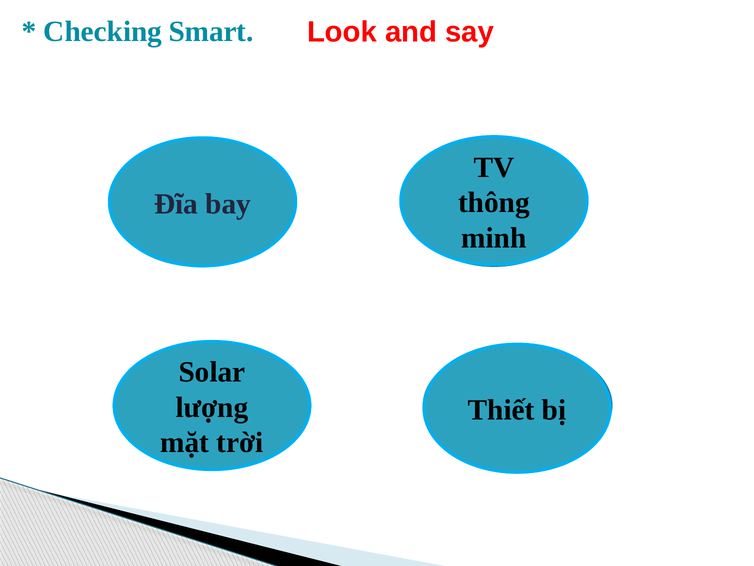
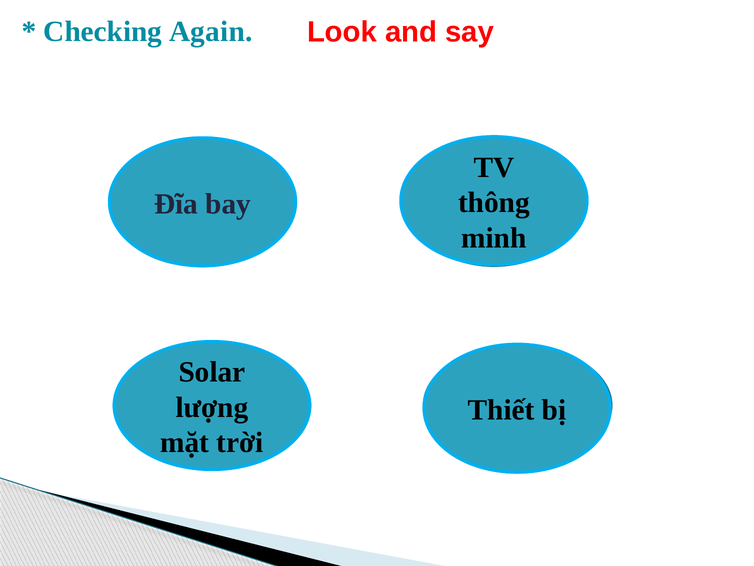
Checking Smart: Smart -> Again (211, 32)
